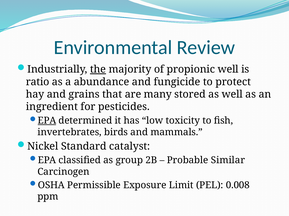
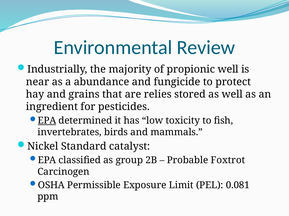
the underline: present -> none (98, 70)
ratio: ratio -> near (38, 82)
many: many -> relies (158, 95)
Similar: Similar -> Foxtrot (228, 161)
0.008: 0.008 -> 0.081 (238, 186)
